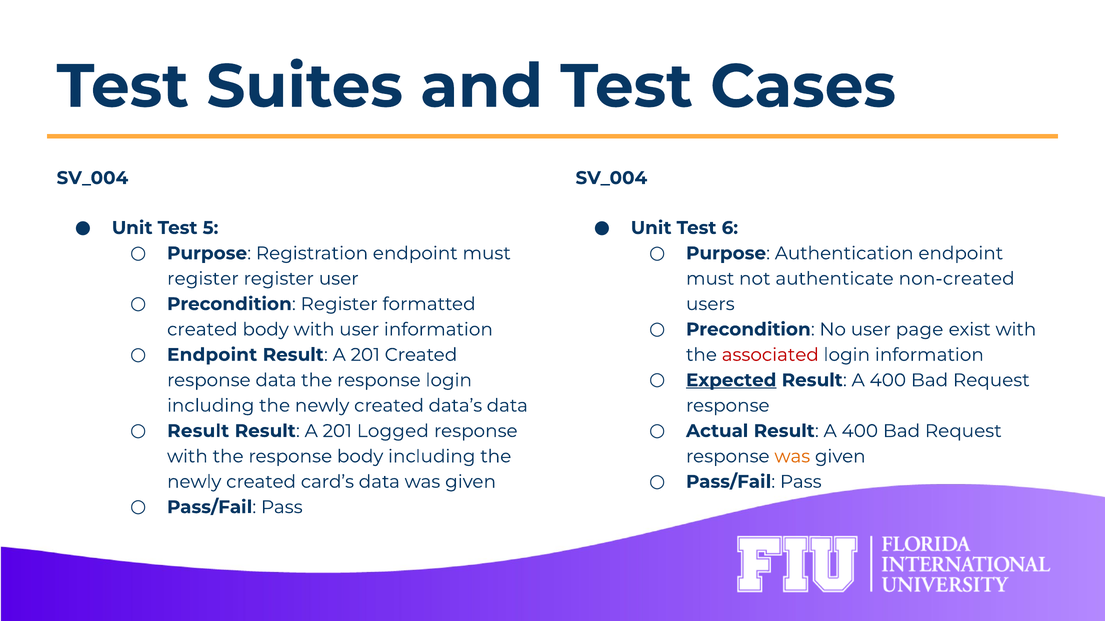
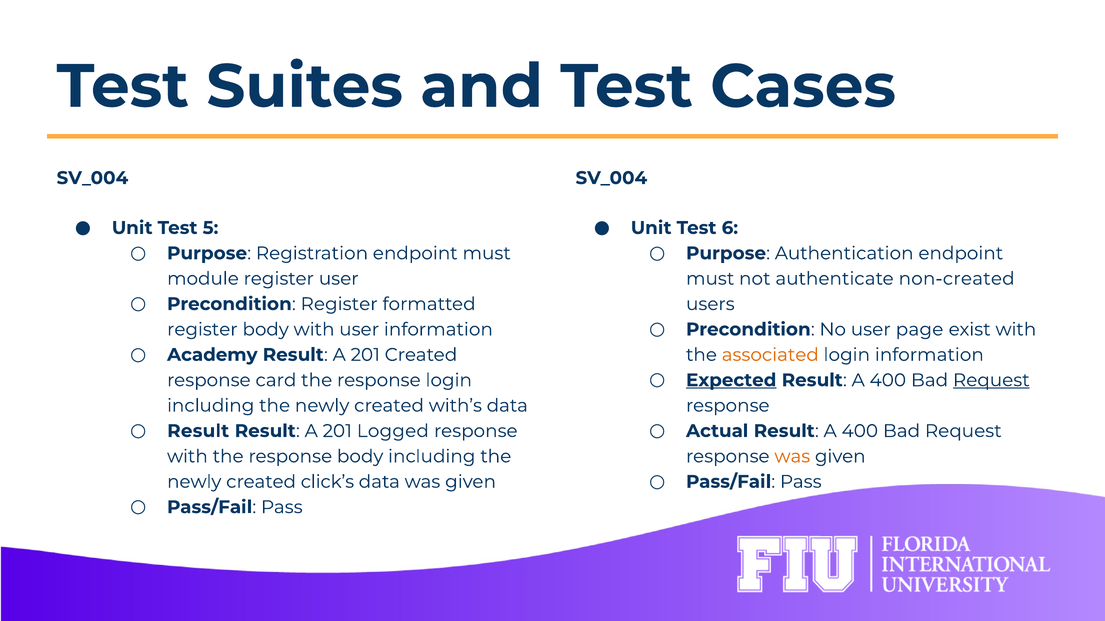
register: register -> module (203, 279)
created: created -> register (202, 330)
Endpoint: Endpoint -> Academy (212, 355)
associated colour: red -> orange (770, 355)
Request underline: none -> present (991, 381)
response data: data -> card (276, 381)
data’s: data’s -> with’s (455, 406)
card’s: card’s -> click’s (327, 482)
